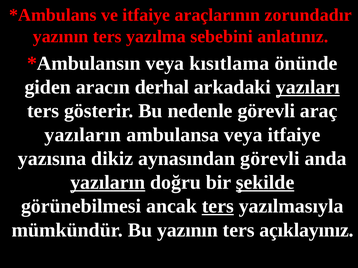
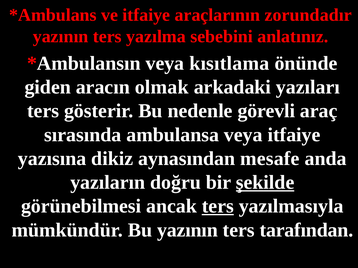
derhal: derhal -> olmak (162, 87)
yazıları underline: present -> none (308, 87)
yazıların: yazıların -> sırasında (83, 135)
aynasından görevli: görevli -> mesafe (270, 159)
yazıların underline: present -> none (108, 183)
açıklayınız: açıklayınız -> tarafından (306, 230)
